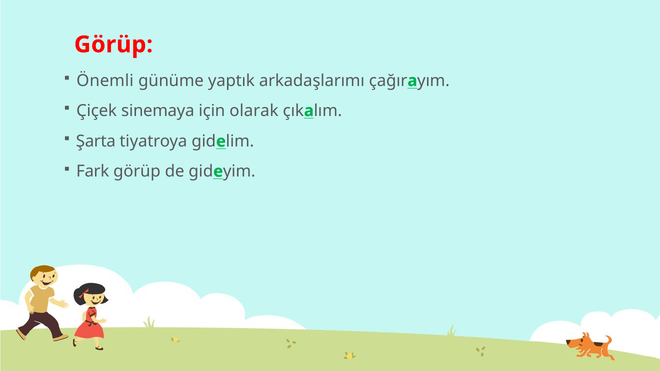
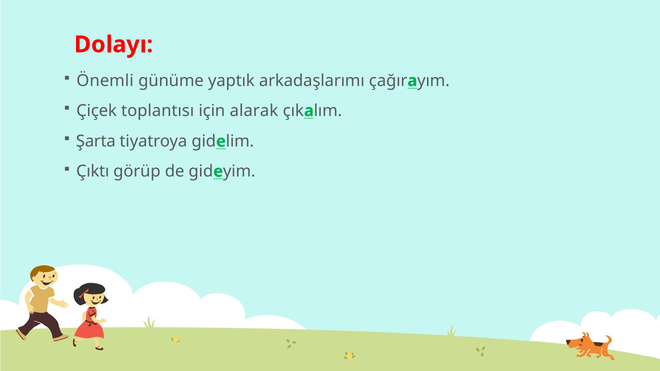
Görüp: Görüp -> Dolayı (114, 45)
sinemaya: sinemaya -> toplantısı (158, 111)
olarak: olarak -> alarak (254, 111)
Fark: Fark -> Çıktı (93, 171)
